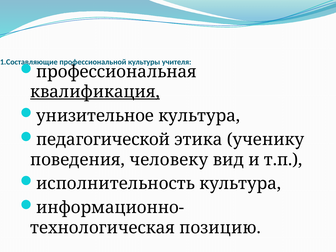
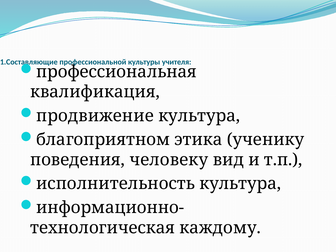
квалификация underline: present -> none (95, 92)
унизительное: унизительное -> продвижение (95, 116)
педагогической: педагогической -> благоприятном (103, 140)
позицию: позицию -> каждому (220, 228)
